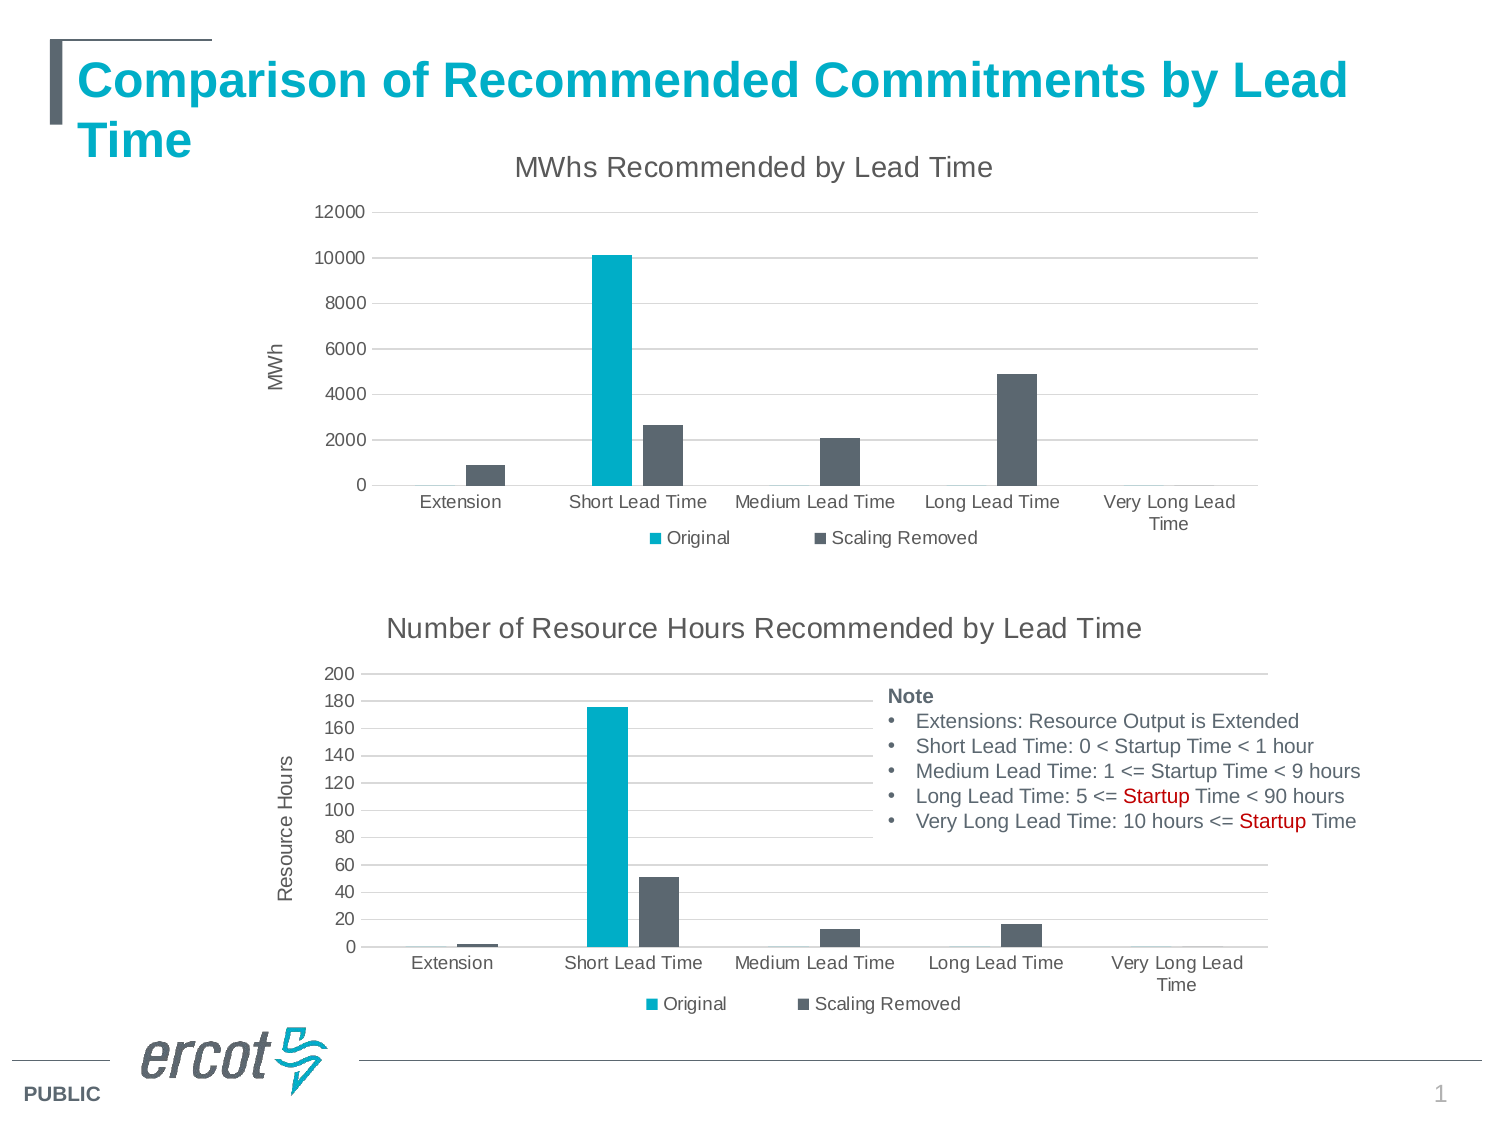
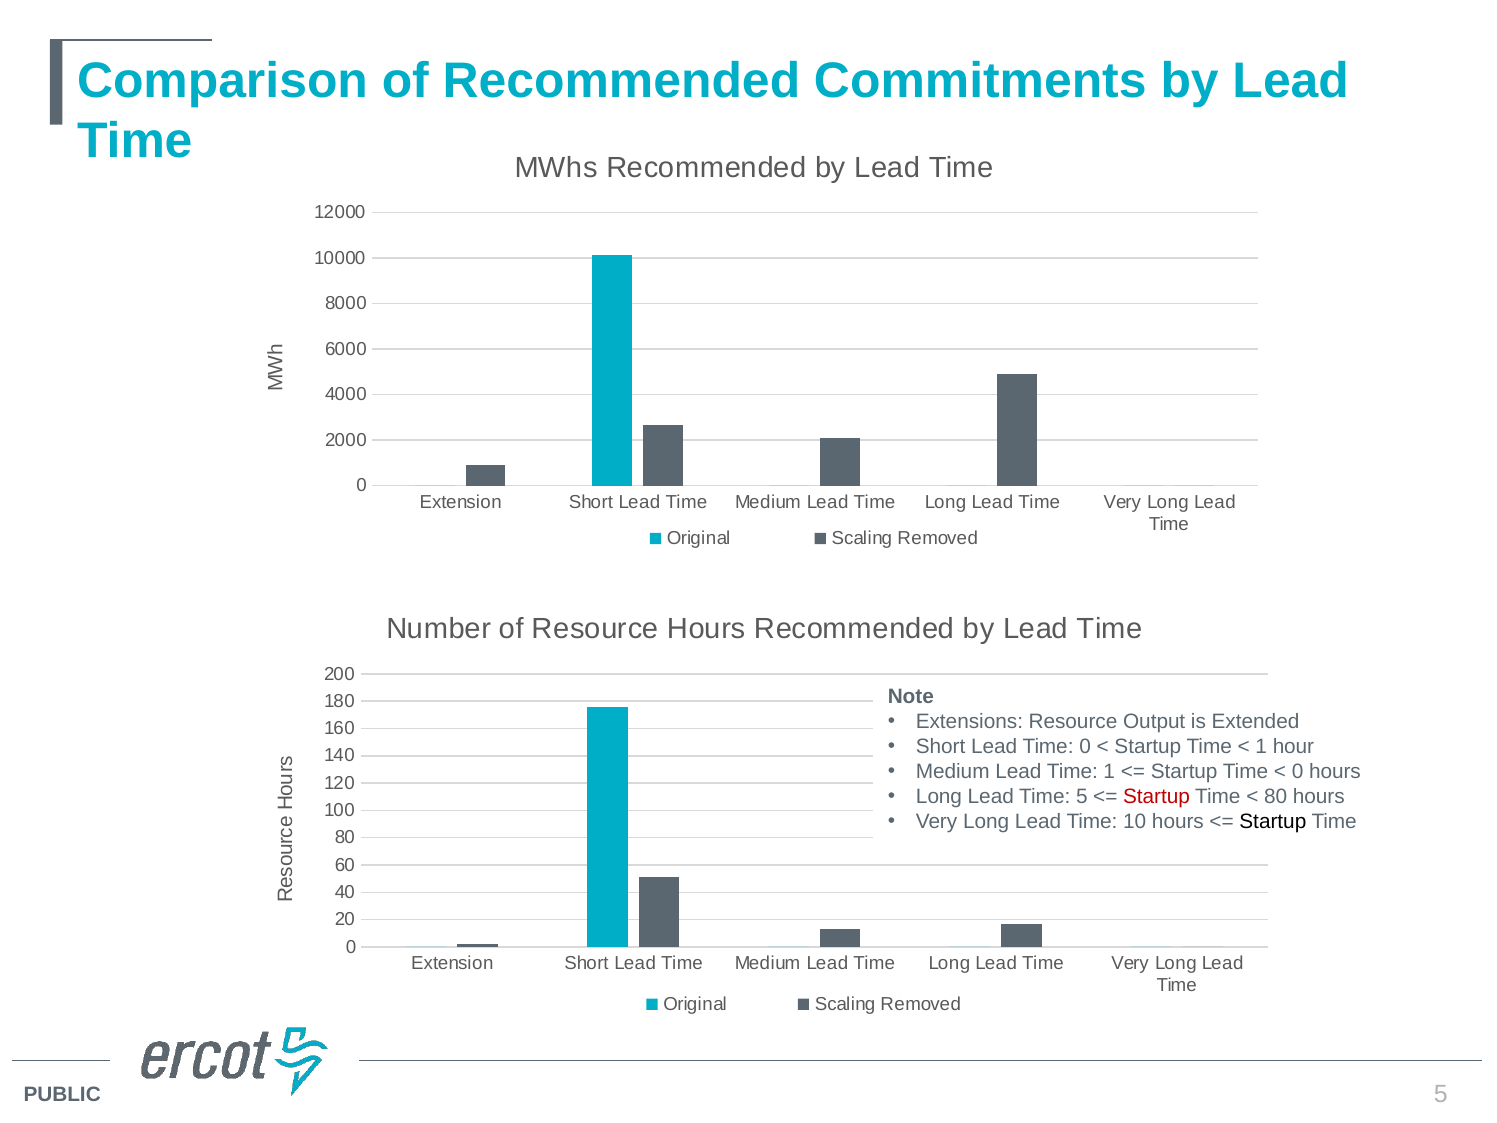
9: 9 -> 0 (1298, 772)
90: 90 -> 80 (1276, 797)
Startup colour: red -> black (1273, 822)
1: 1 -> 5 (1441, 1094)
